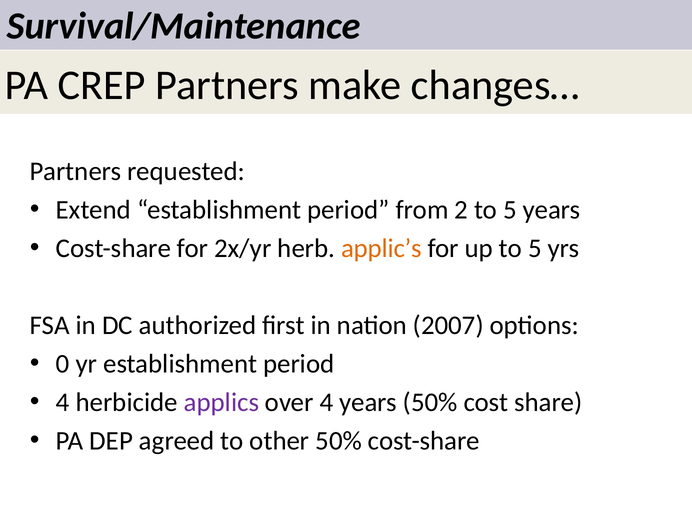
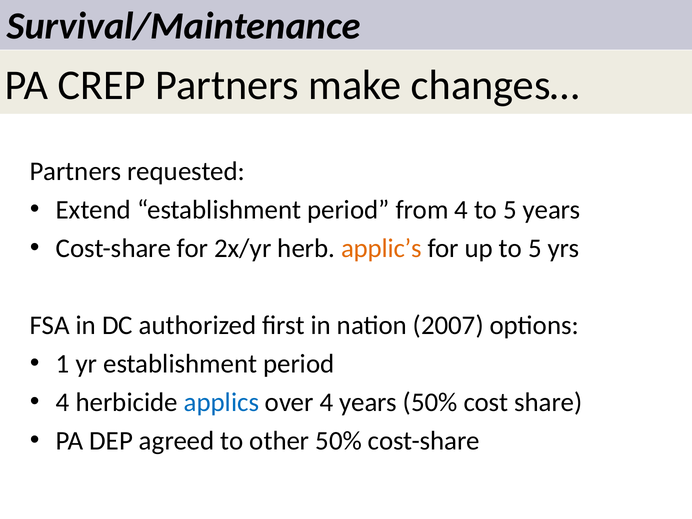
from 2: 2 -> 4 (461, 210)
0: 0 -> 1 (63, 364)
applics colour: purple -> blue (221, 402)
